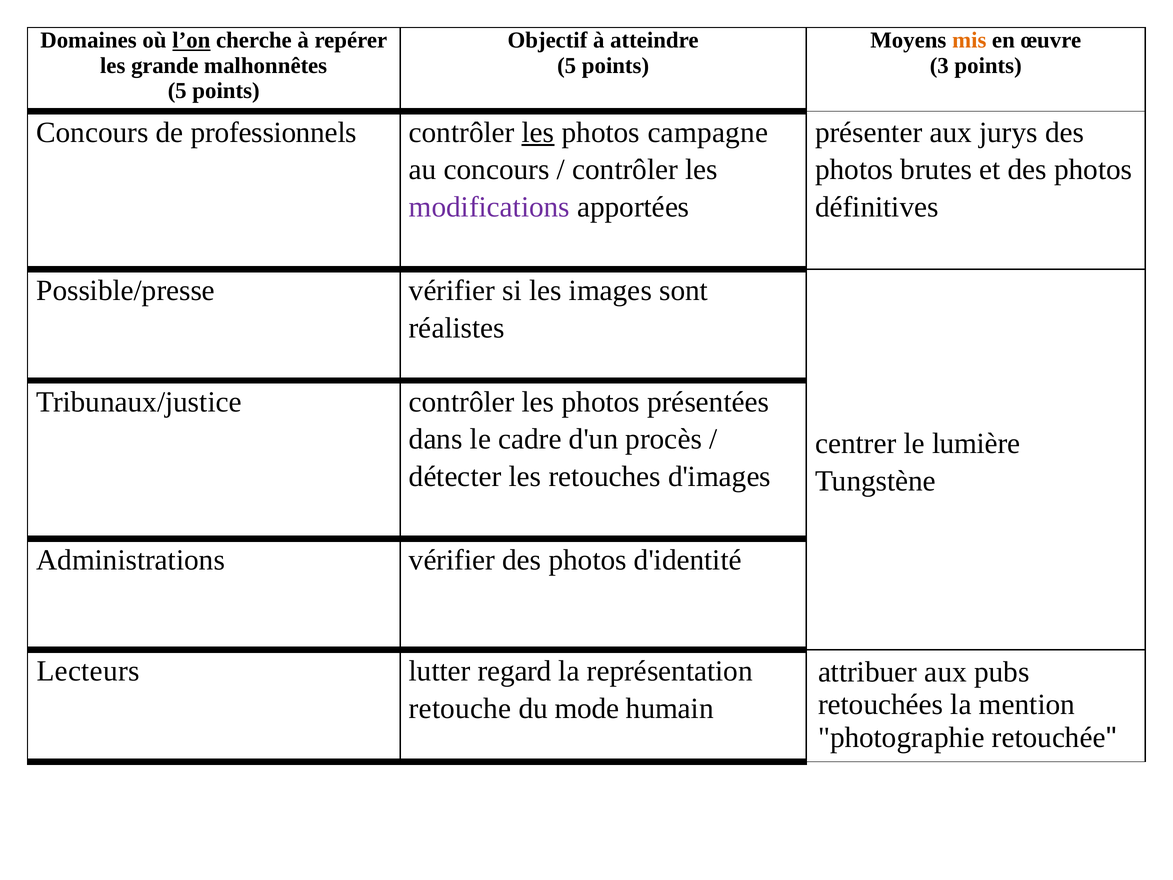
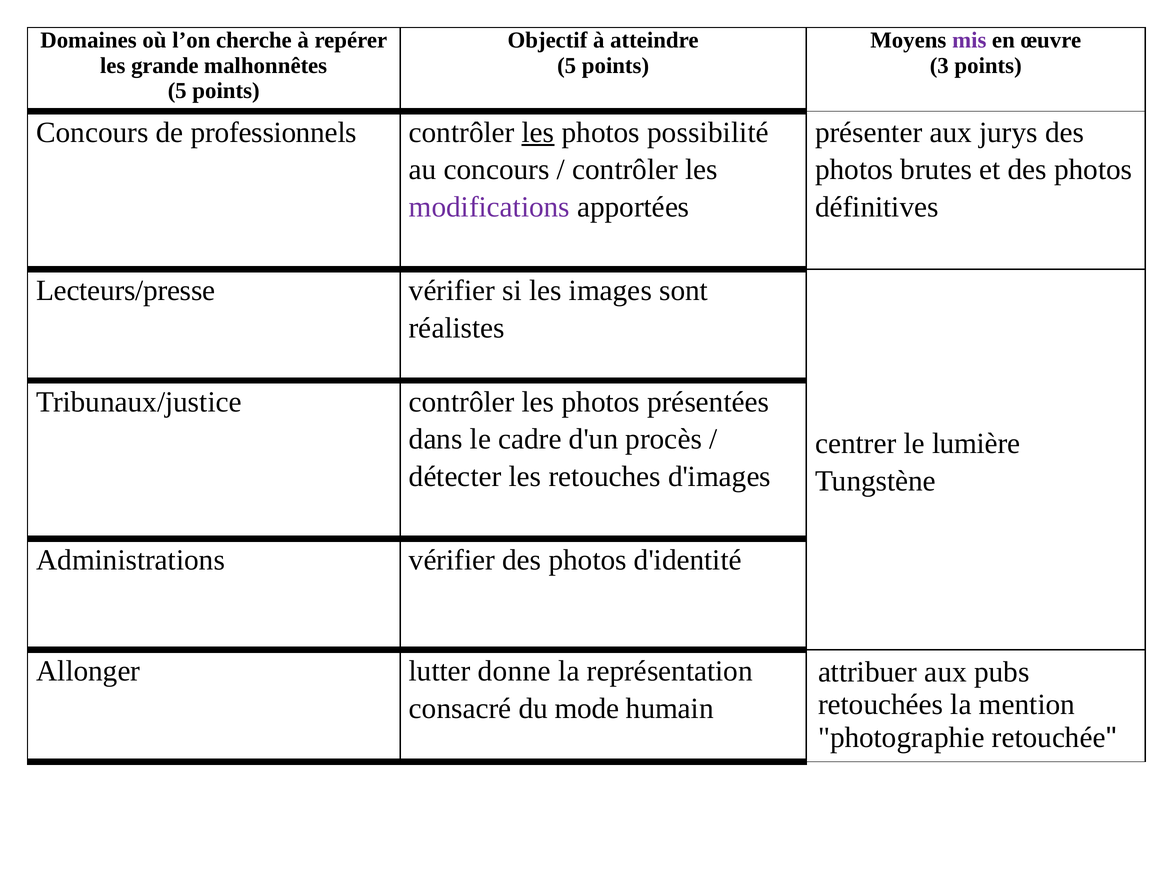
l’on underline: present -> none (191, 40)
mis colour: orange -> purple (969, 40)
campagne: campagne -> possibilité (708, 132)
Possible/presse: Possible/presse -> Lecteurs/presse (126, 290)
Lecteurs: Lecteurs -> Allonger (88, 671)
regard: regard -> donne (514, 671)
retouche: retouche -> consacré (460, 708)
